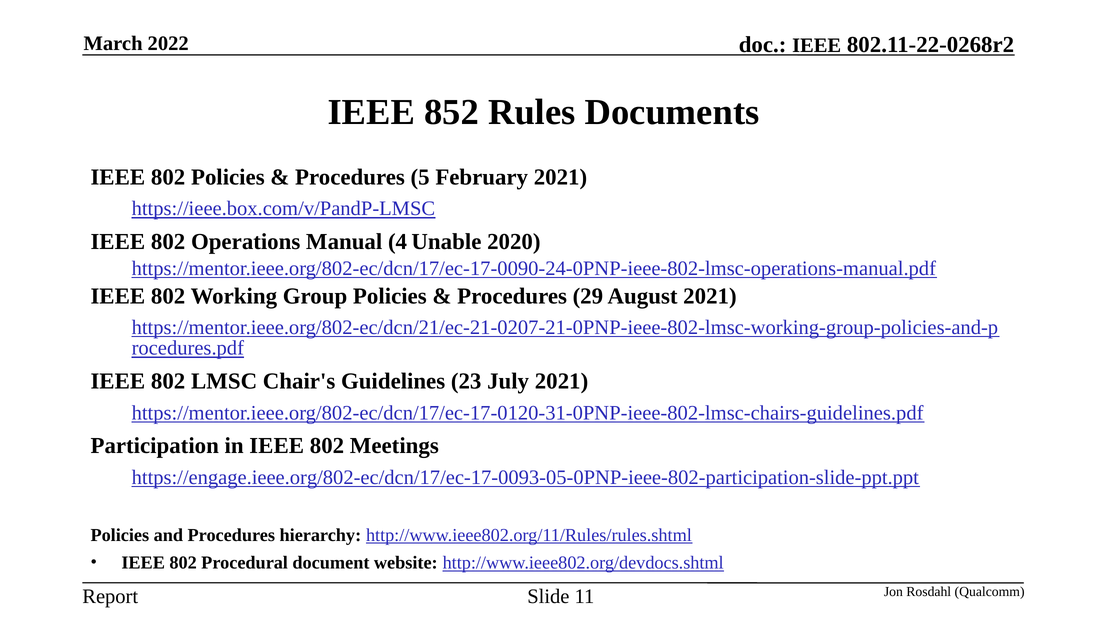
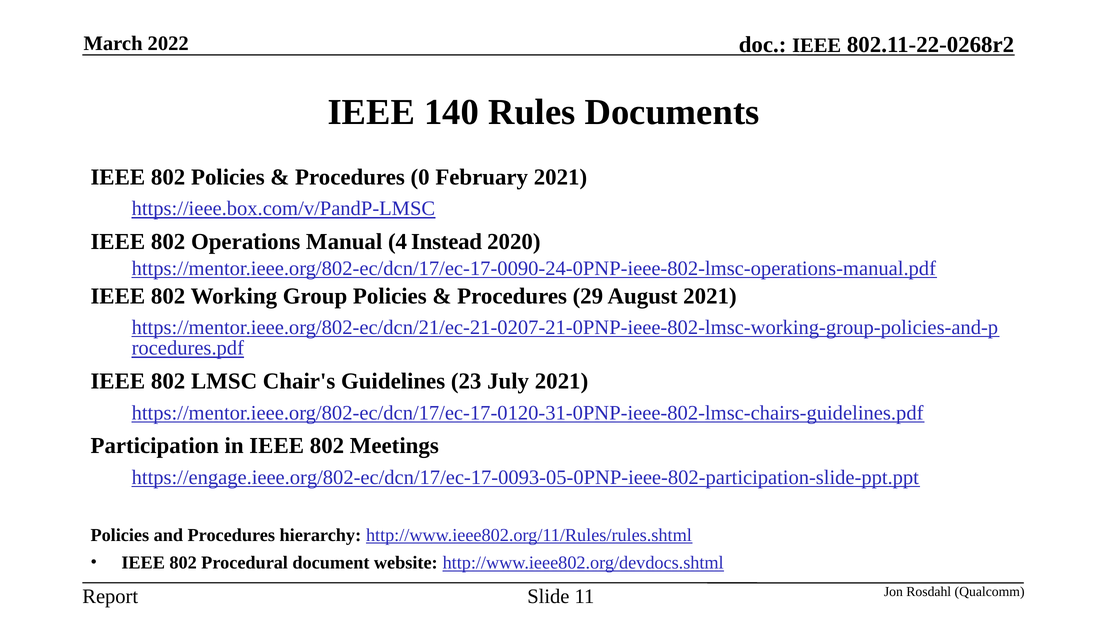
852: 852 -> 140 (452, 112)
5: 5 -> 0 (420, 177)
Unable: Unable -> Instead (447, 242)
